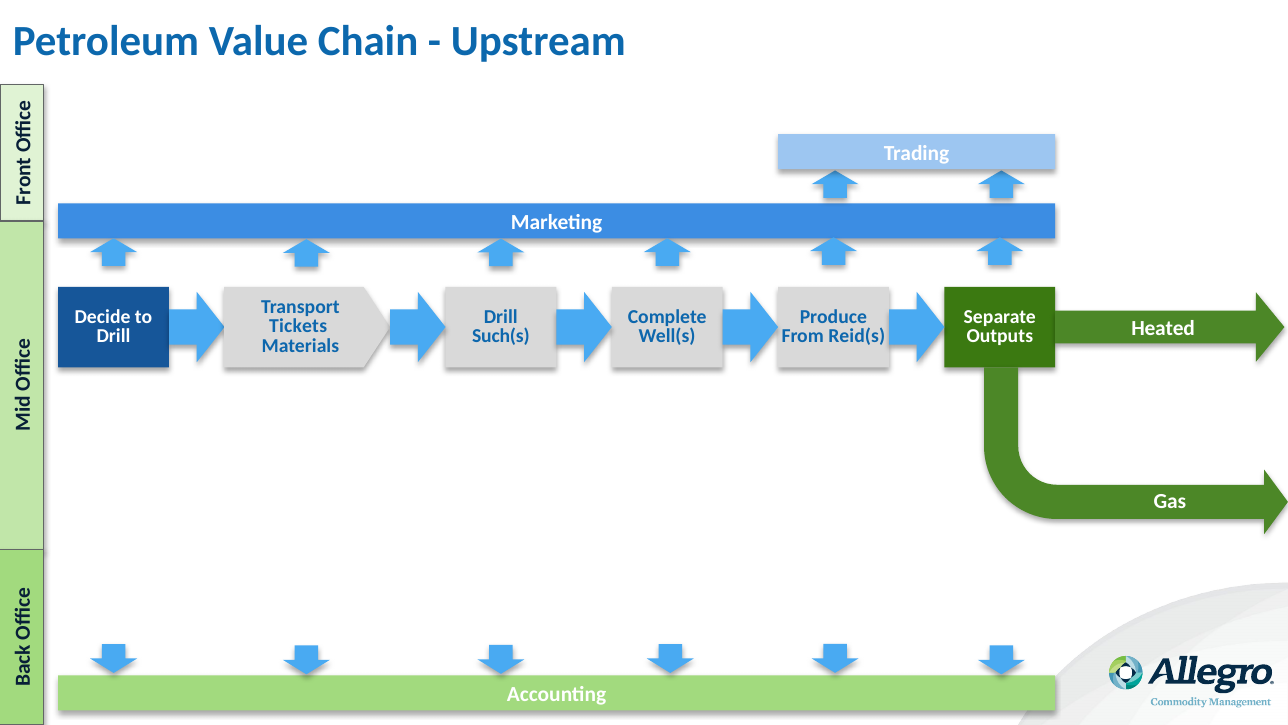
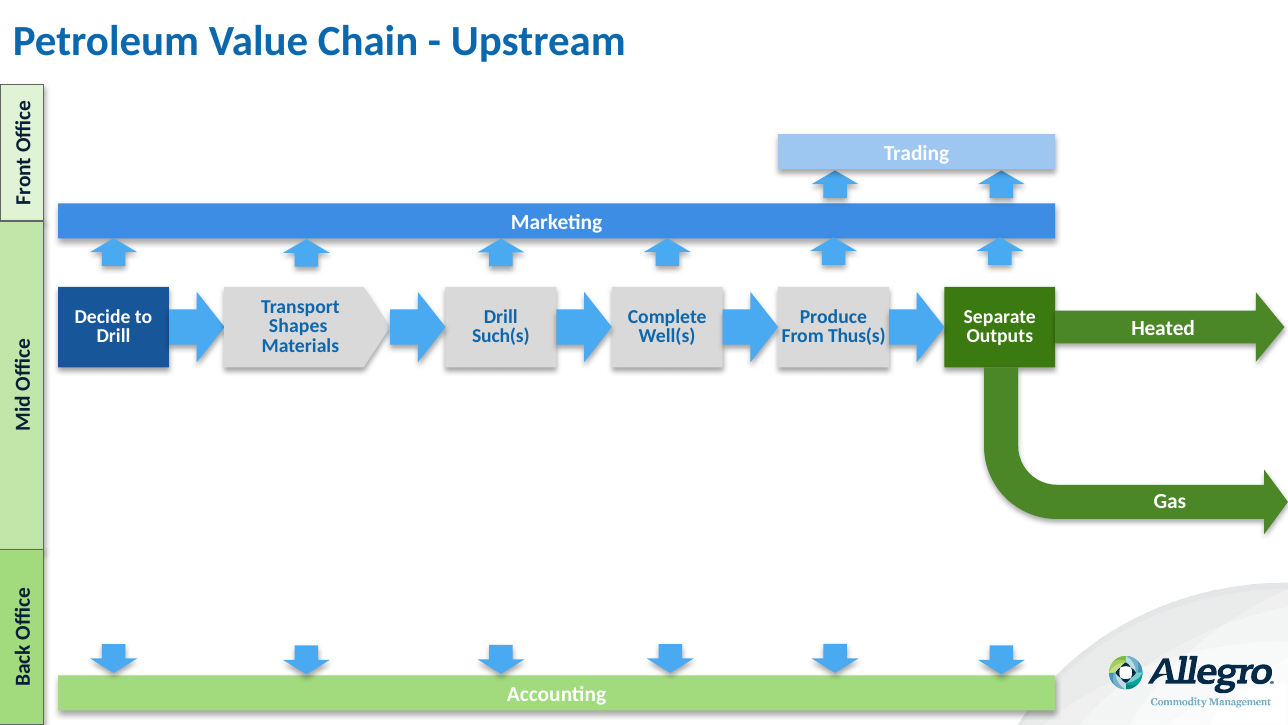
Tickets: Tickets -> Shapes (298, 326)
Reid(s: Reid(s -> Thus(s (857, 336)
